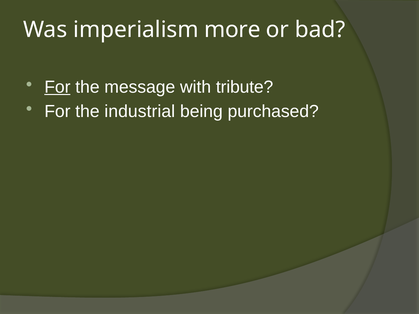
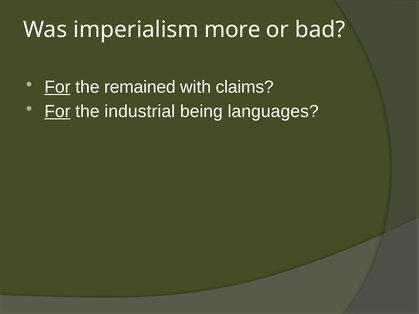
message: message -> remained (140, 87)
tribute: tribute -> claims (245, 87)
For underline: none -> present (57, 112)
purchased: purchased -> languages (273, 112)
